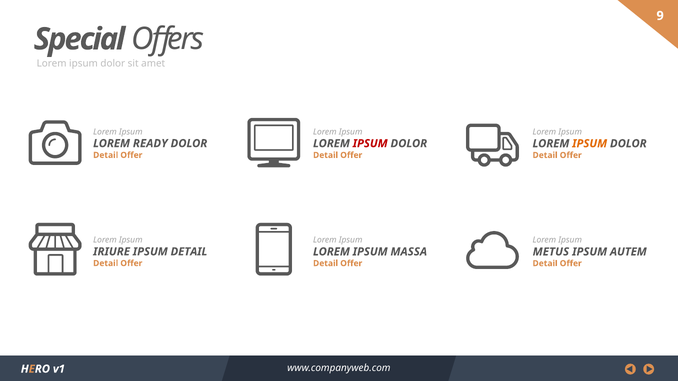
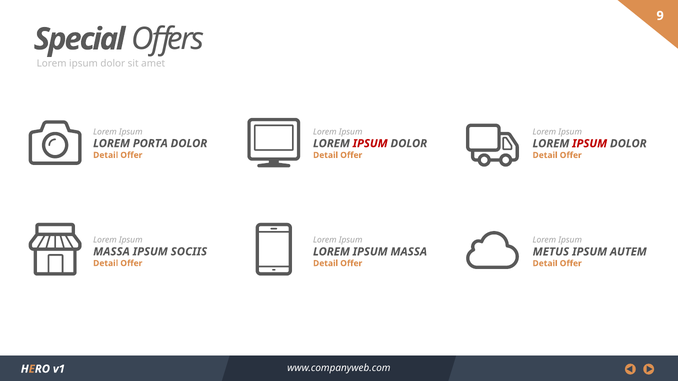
READY: READY -> PORTA (150, 144)
IPSUM colour: orange -> red (590, 144)
IRIURE: IRIURE -> MASSA (111, 252)
IPSUM DETAIL: DETAIL -> SOCIIS (189, 252)
